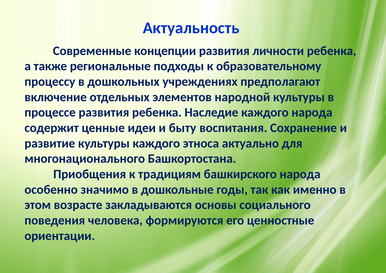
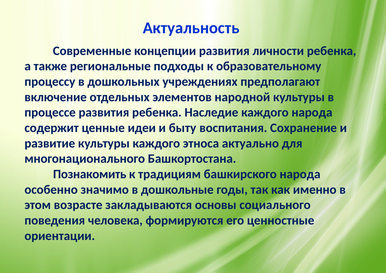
Приобщения: Приобщения -> Познакомить (90, 174)
